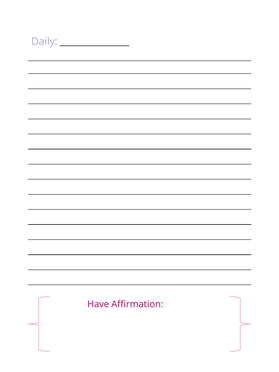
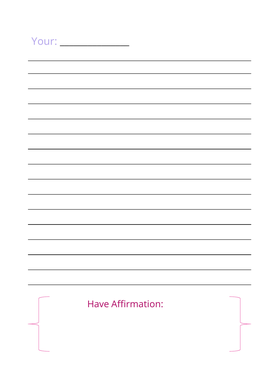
Daily: Daily -> Your (44, 42)
